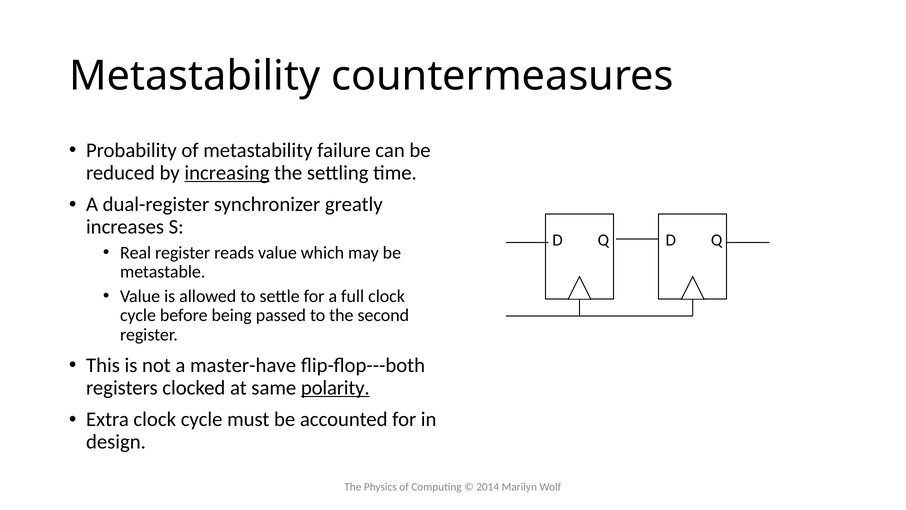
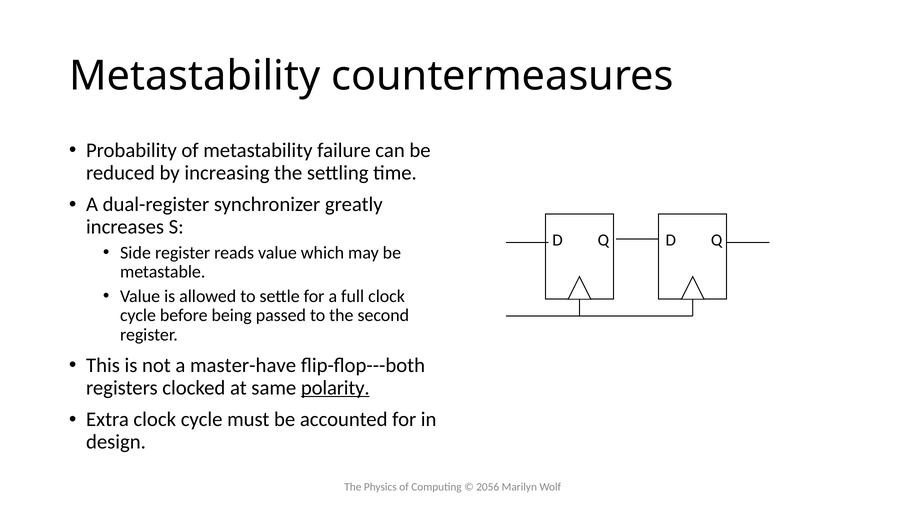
increasing underline: present -> none (227, 173)
Real: Real -> Side (136, 252)
2014: 2014 -> 2056 (488, 487)
